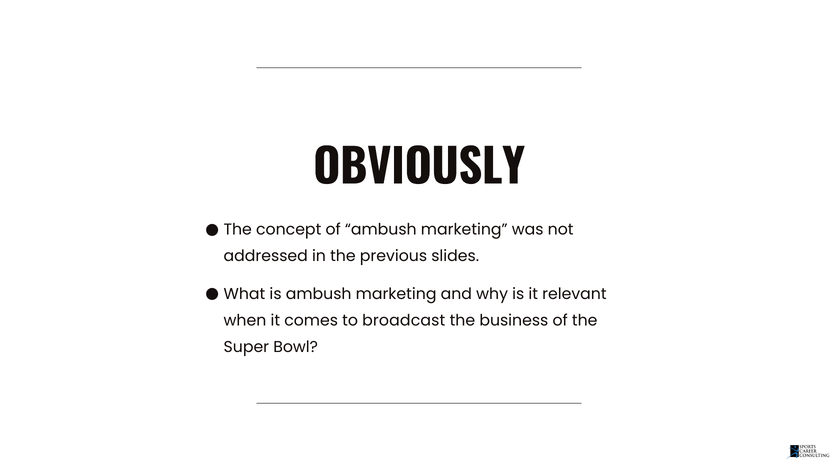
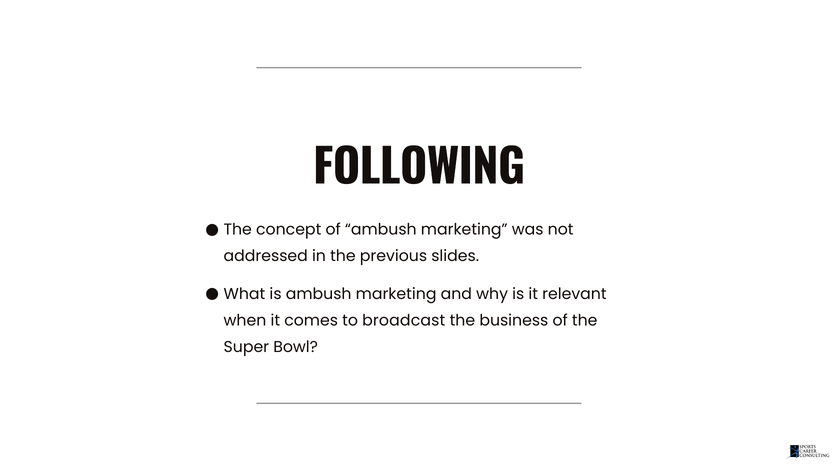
OBVIOUSLY: OBVIOUSLY -> FOLLOWING (419, 168)
